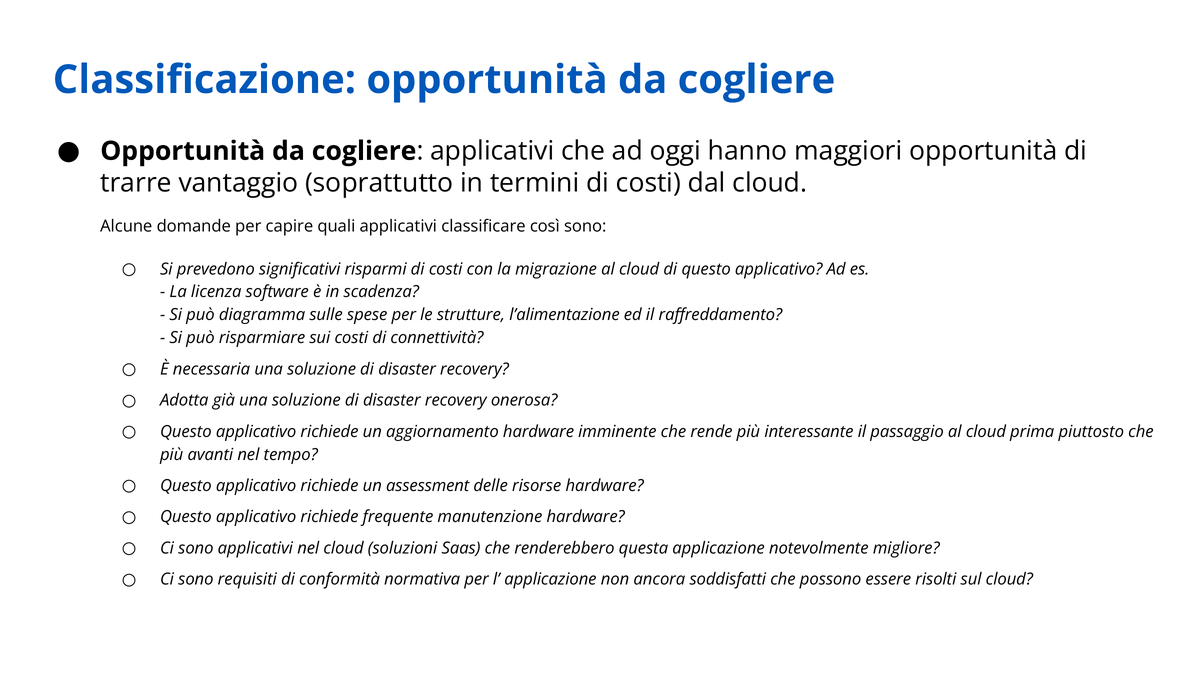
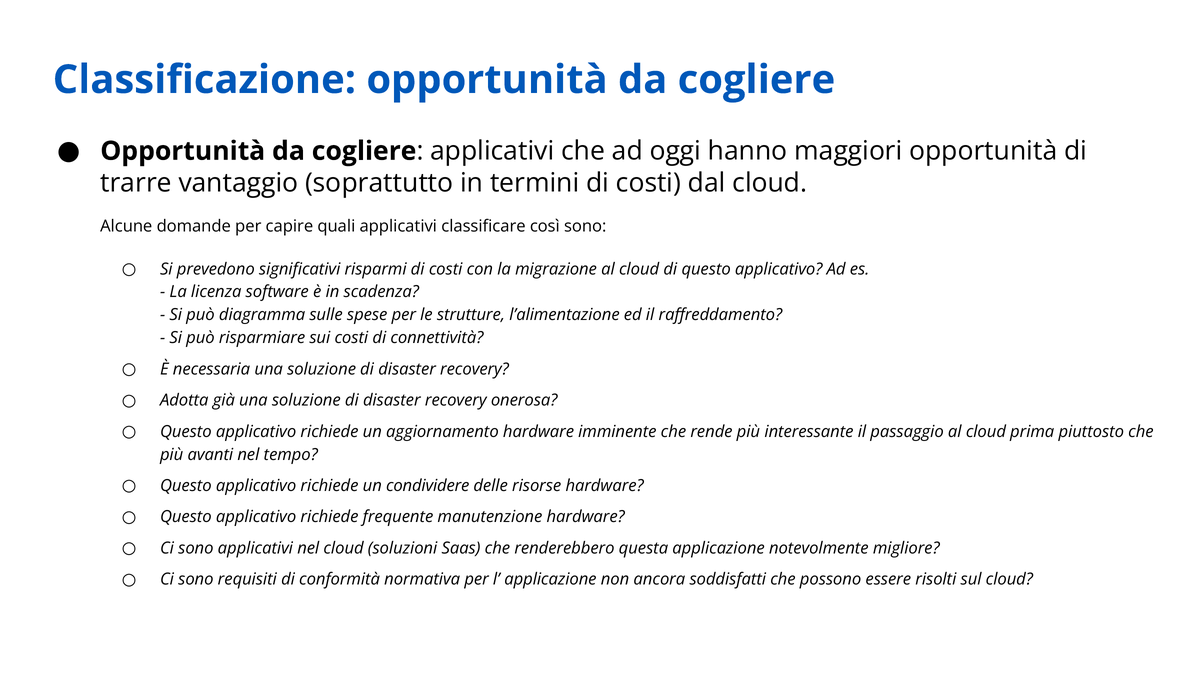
assessment: assessment -> condividere (428, 486)
